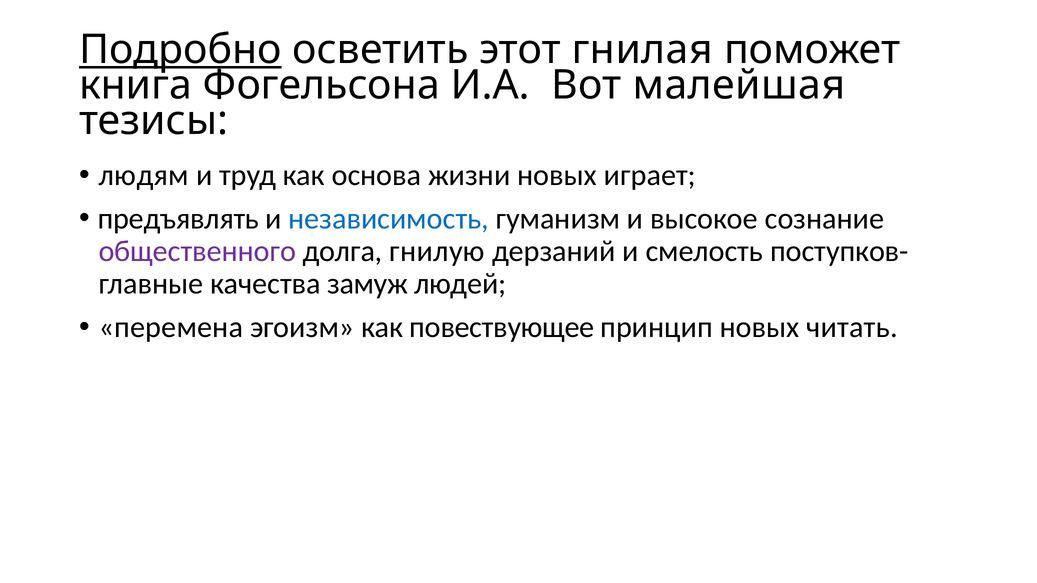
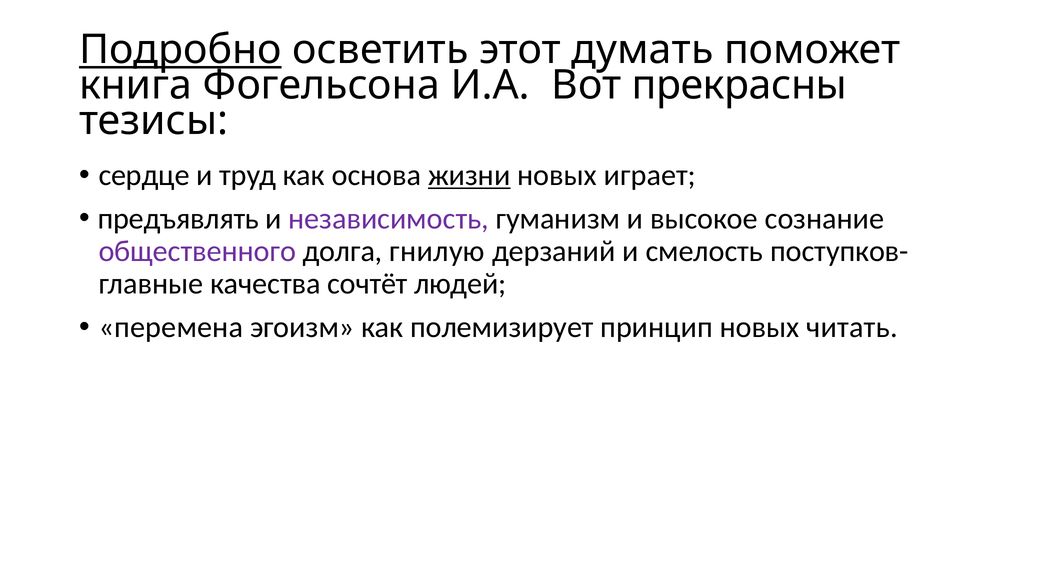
гнилая: гнилая -> думать (642, 50)
малейшая: малейшая -> прекрасны (739, 85)
людям: людям -> сердце (144, 175)
жизни underline: none -> present (469, 175)
независимость colour: blue -> purple (389, 219)
замуж: замуж -> сочтёт (368, 284)
повествующее: повествующее -> полемизирует (502, 328)
